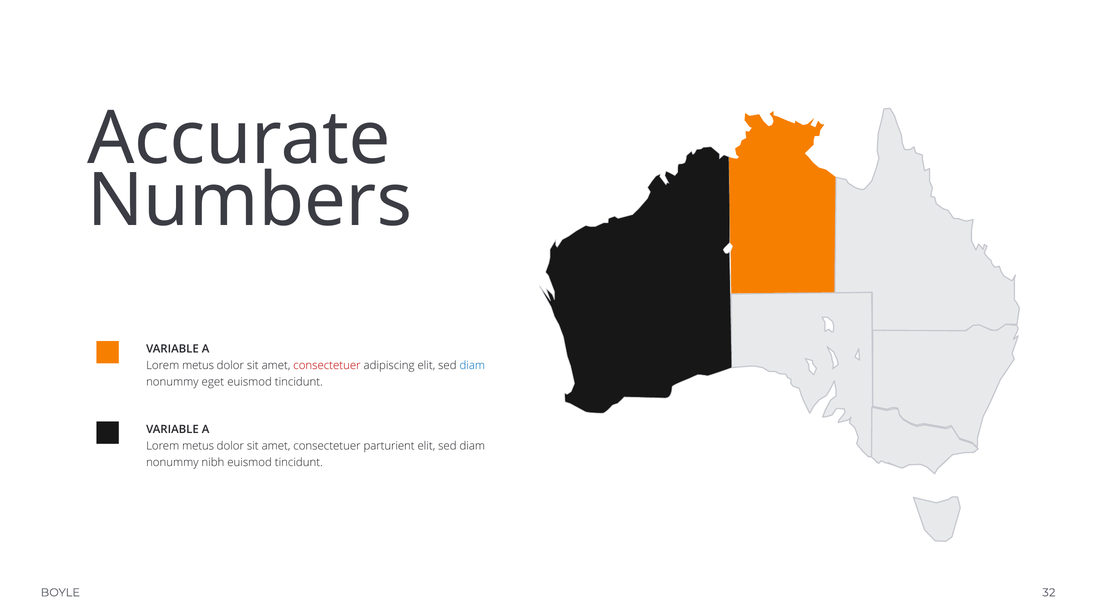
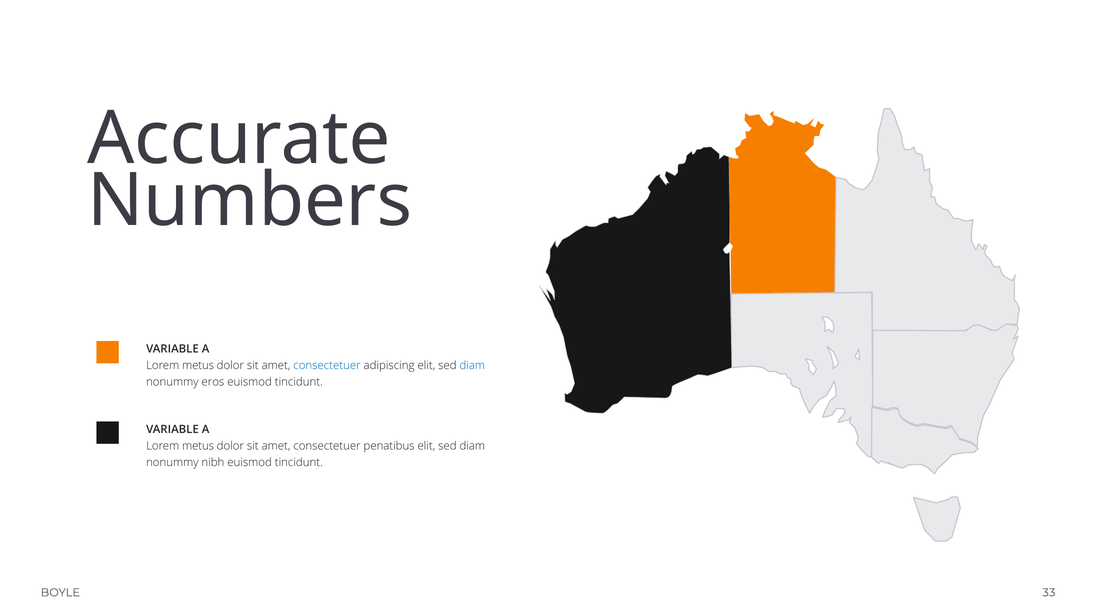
consectetuer colour: red -> blue (327, 366)
eget: eget -> eros (213, 382)
parturient: parturient -> penatibus (389, 446)
32: 32 -> 33 (1049, 593)
